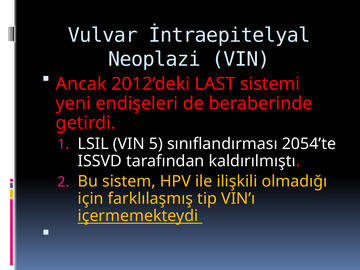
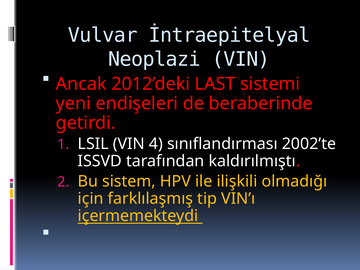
5: 5 -> 4 (156, 144)
2054’te: 2054’te -> 2002’te (309, 144)
